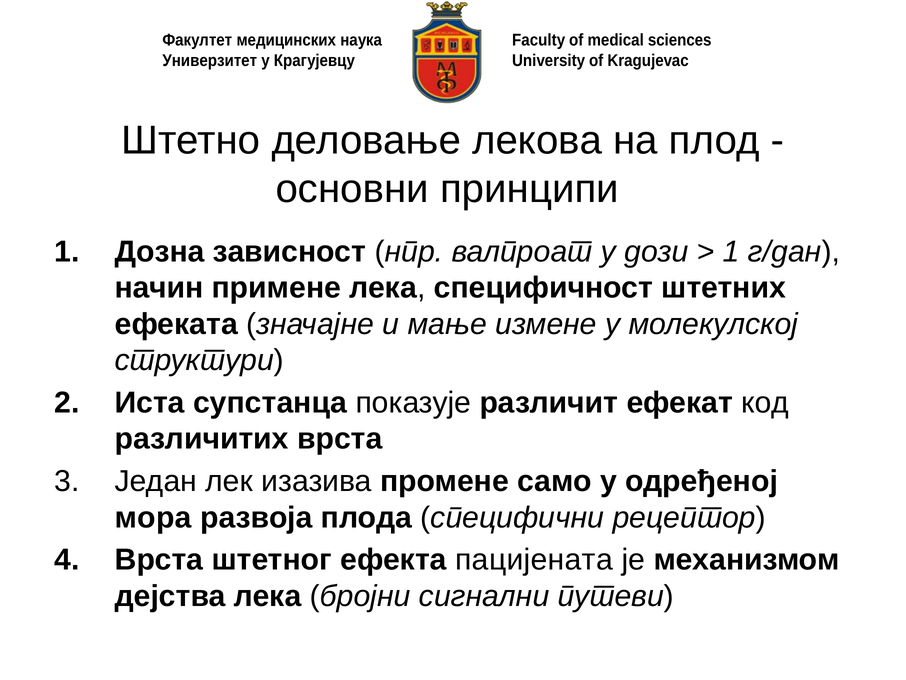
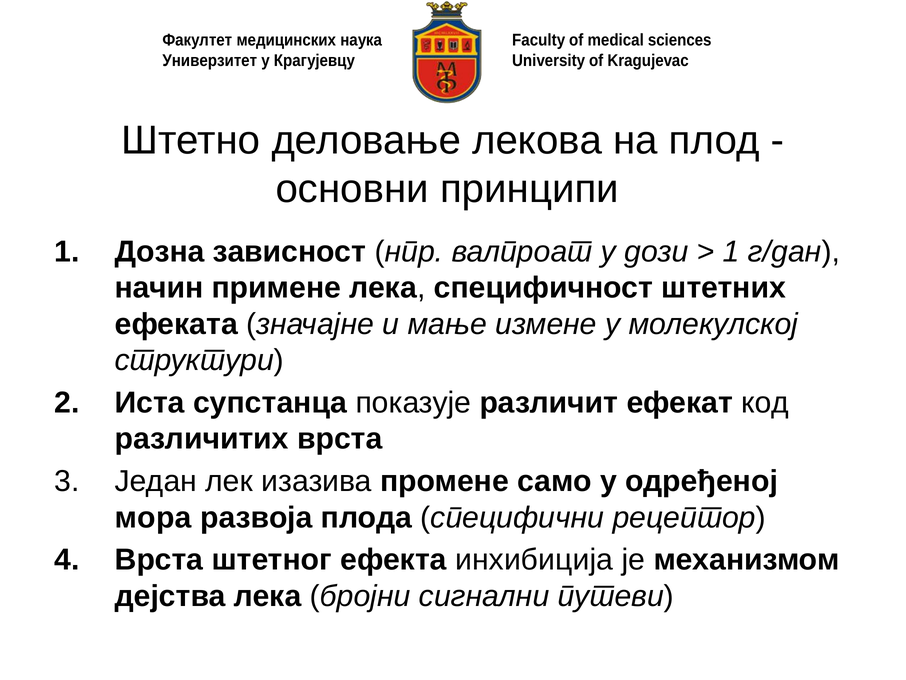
пацијената: пацијената -> инхибиција (534, 559)
